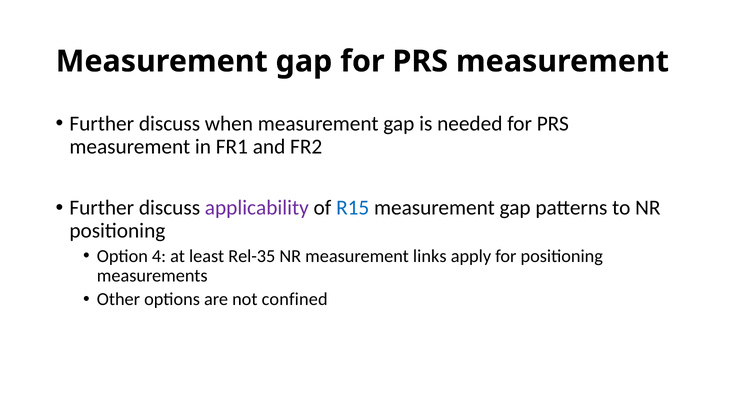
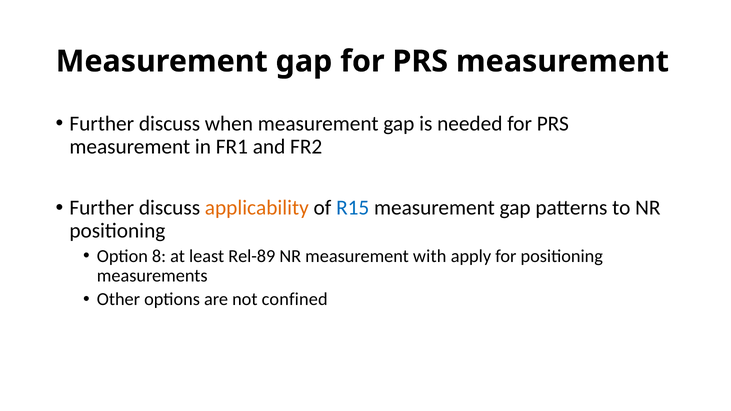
applicability colour: purple -> orange (257, 208)
4: 4 -> 8 (159, 256)
Rel-35: Rel-35 -> Rel-89 (252, 256)
links: links -> with (430, 256)
